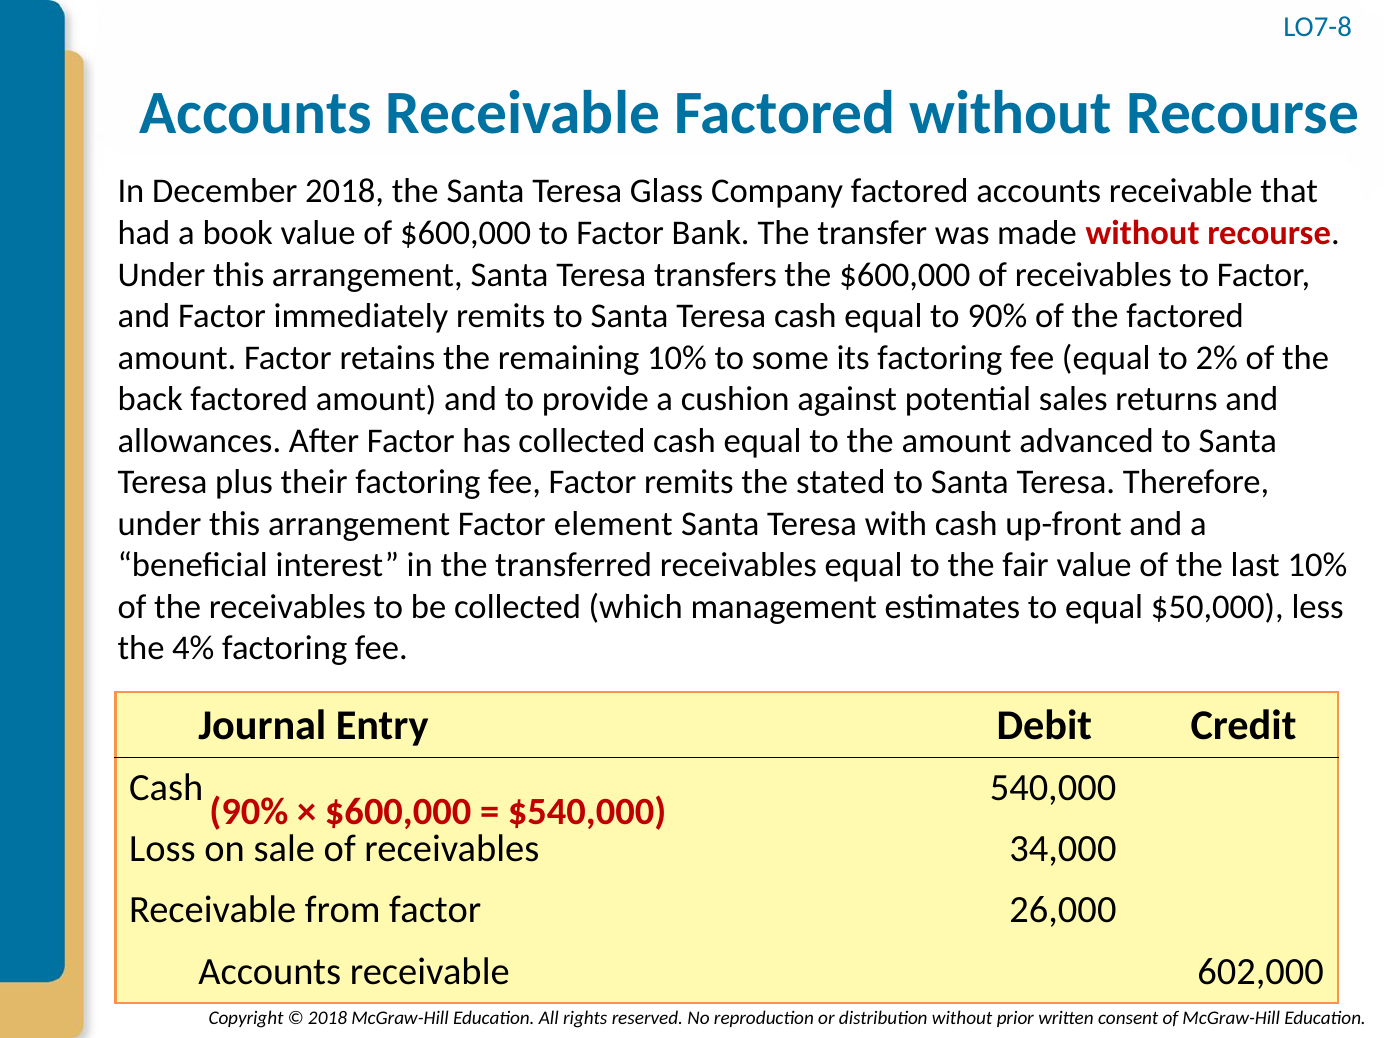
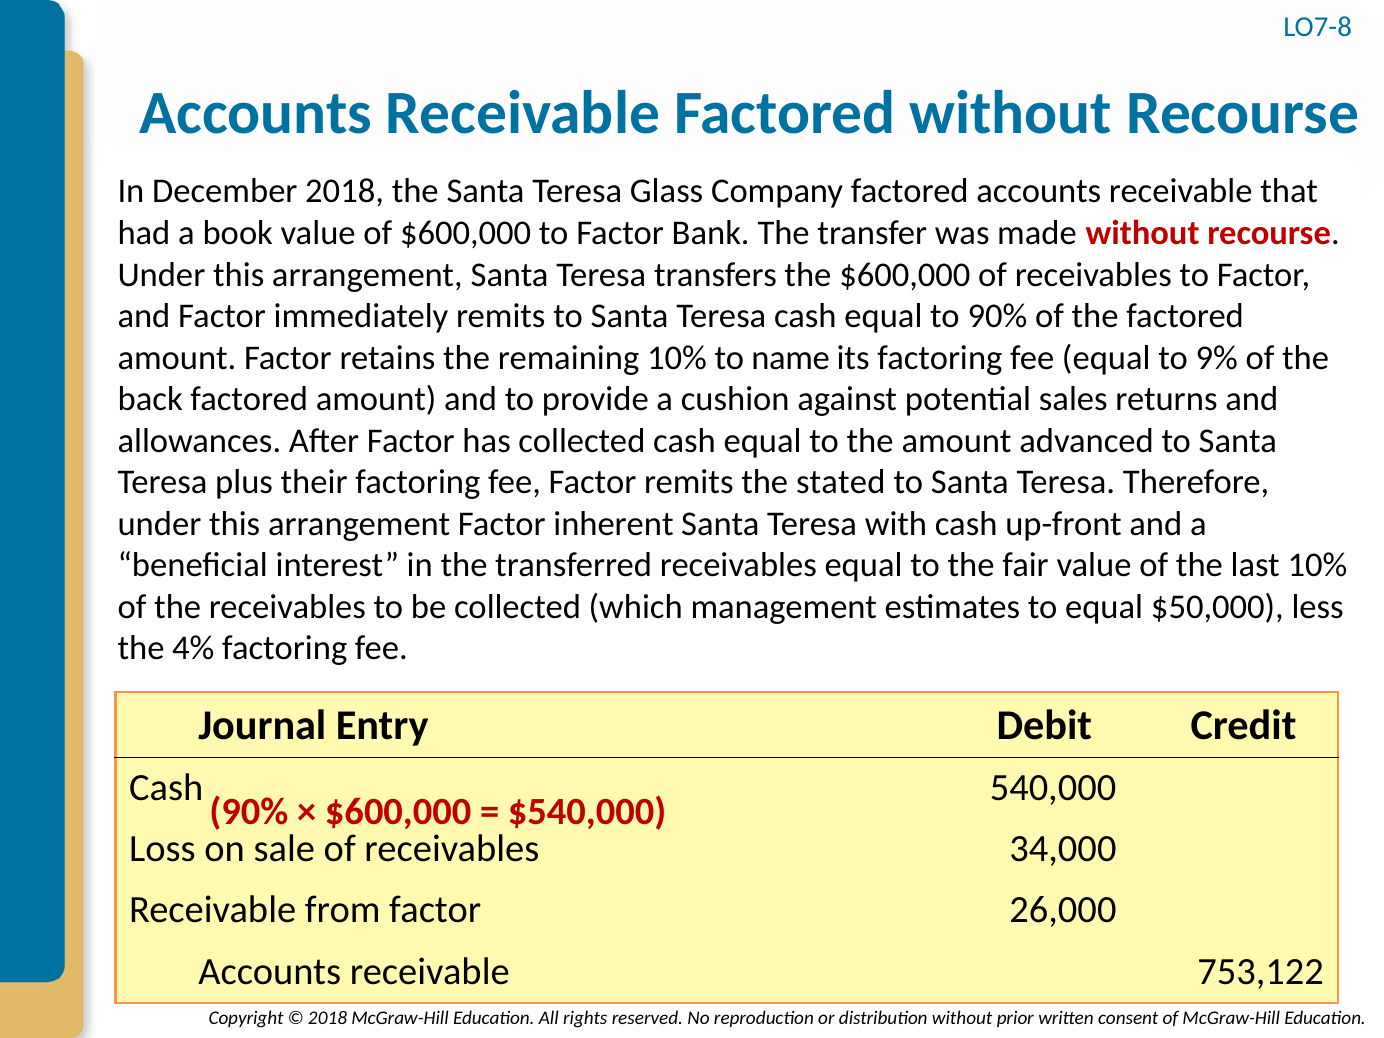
some: some -> name (791, 358)
2%: 2% -> 9% (1217, 358)
element: element -> inherent (613, 524)
602,000: 602,000 -> 753,122 (1261, 972)
